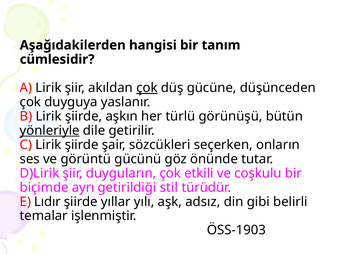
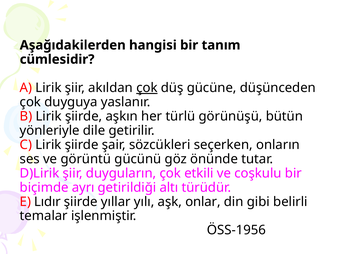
yönleriyle underline: present -> none (50, 130)
stil: stil -> altı (169, 187)
adsız: adsız -> onlar (203, 201)
ÖSS-1903: ÖSS-1903 -> ÖSS-1956 (236, 230)
